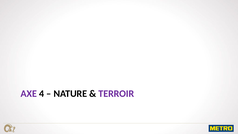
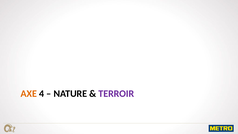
AXE colour: purple -> orange (29, 94)
